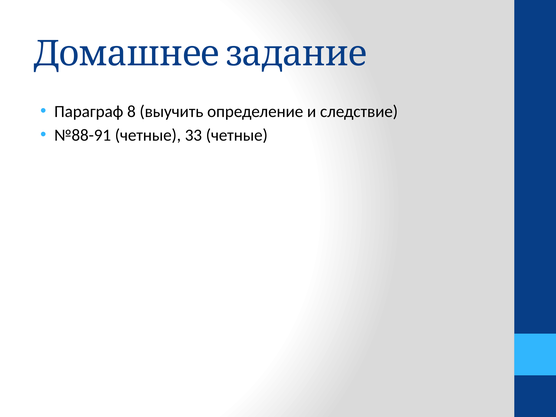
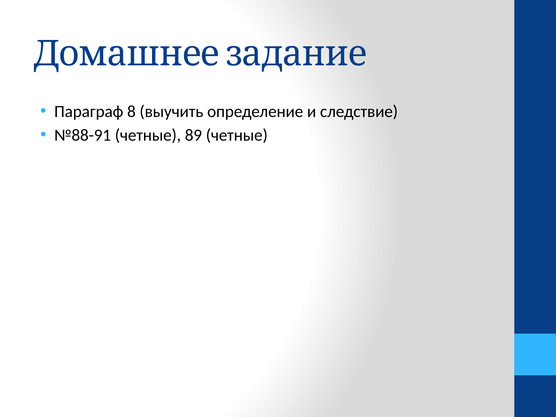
33: 33 -> 89 (193, 135)
